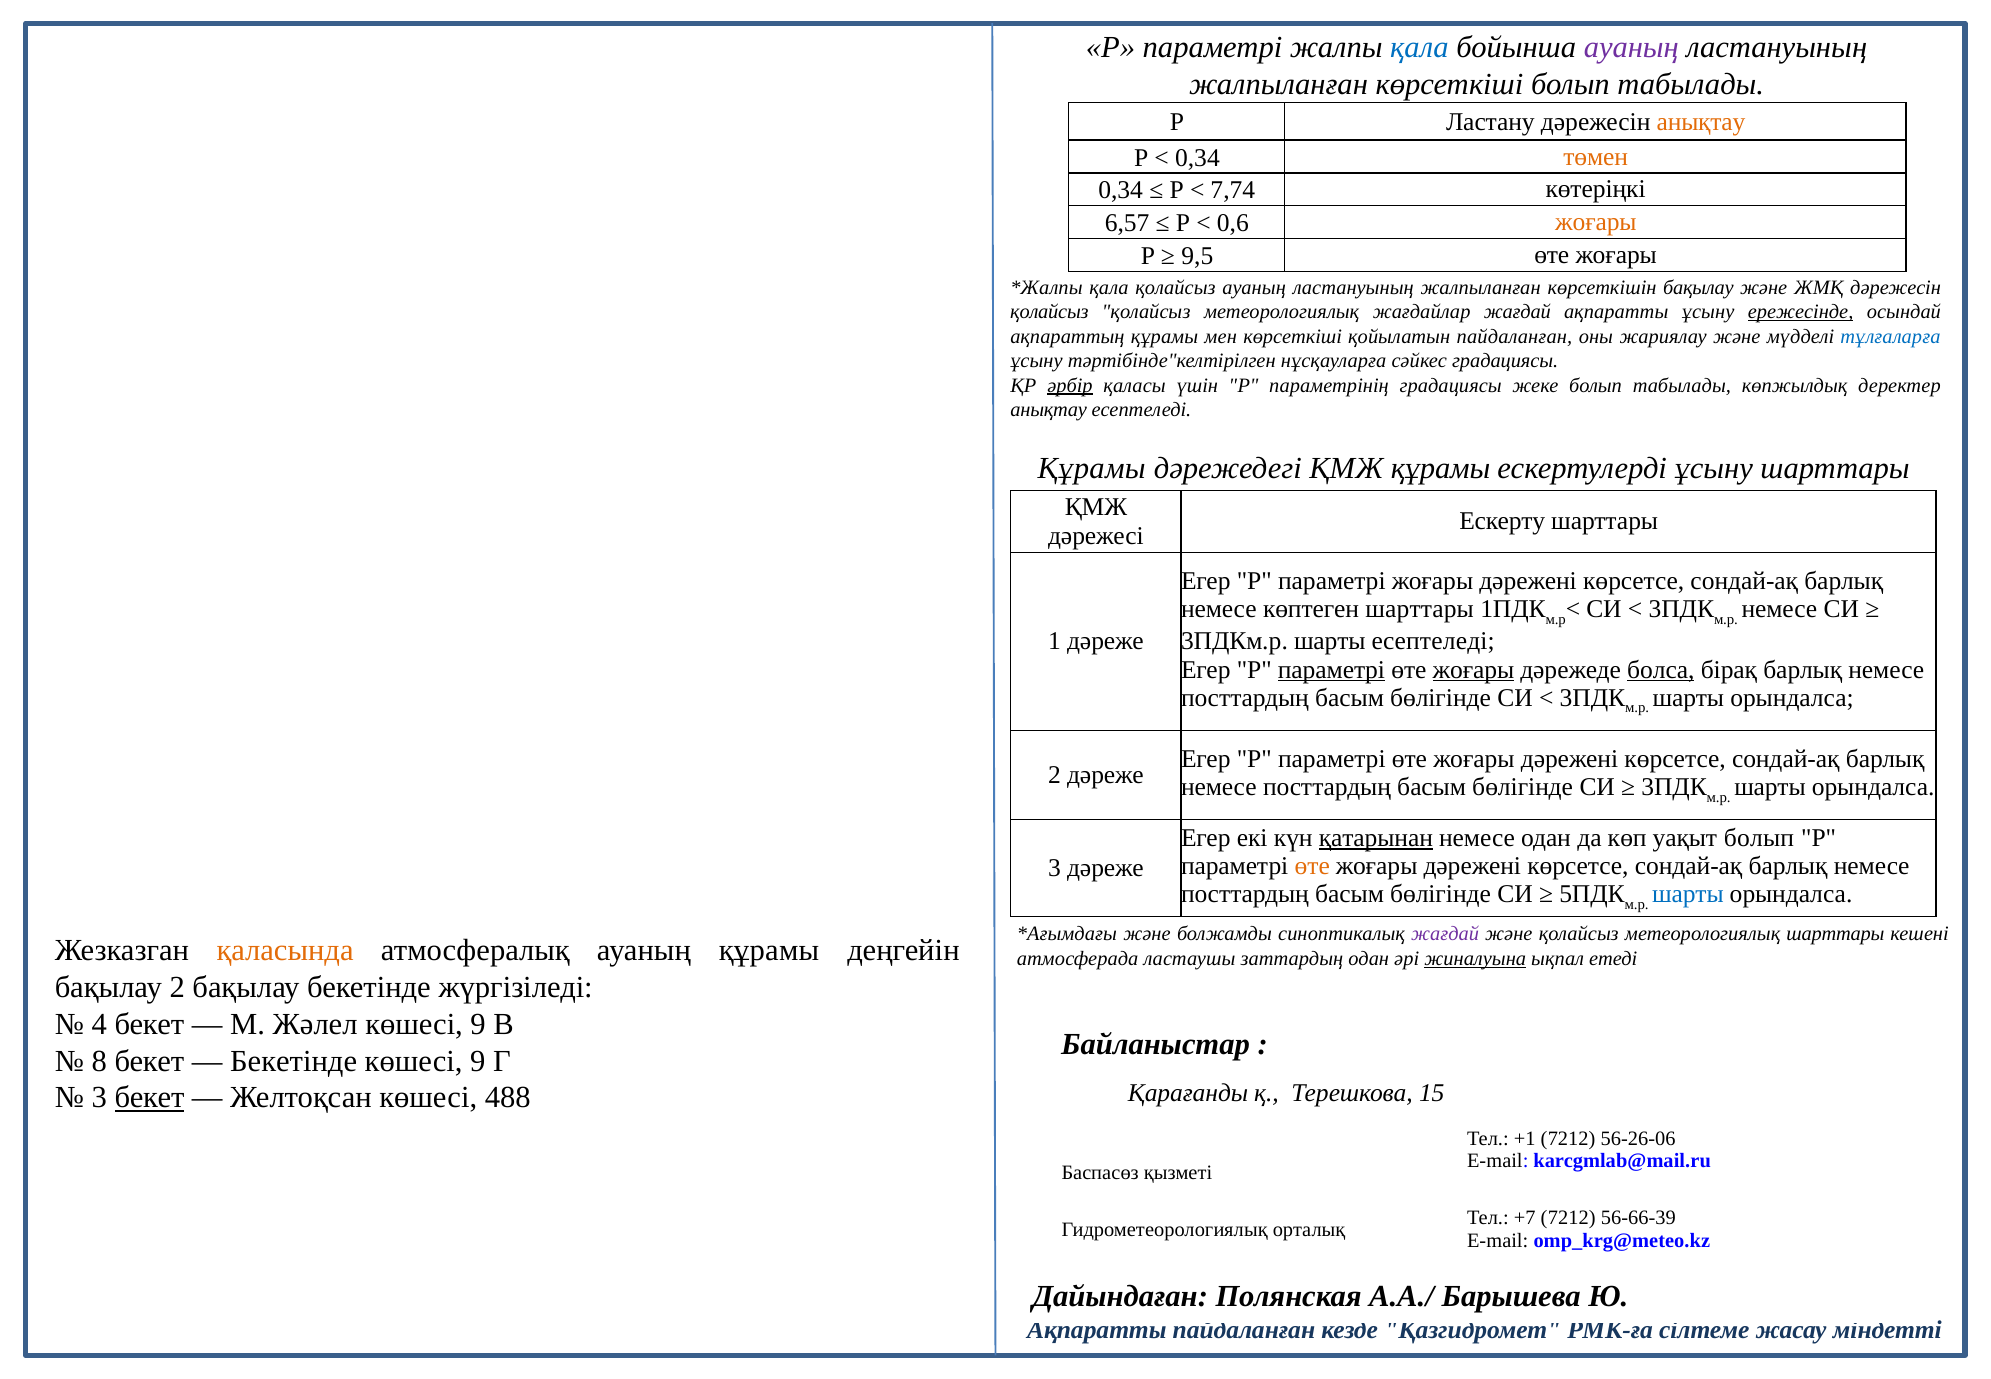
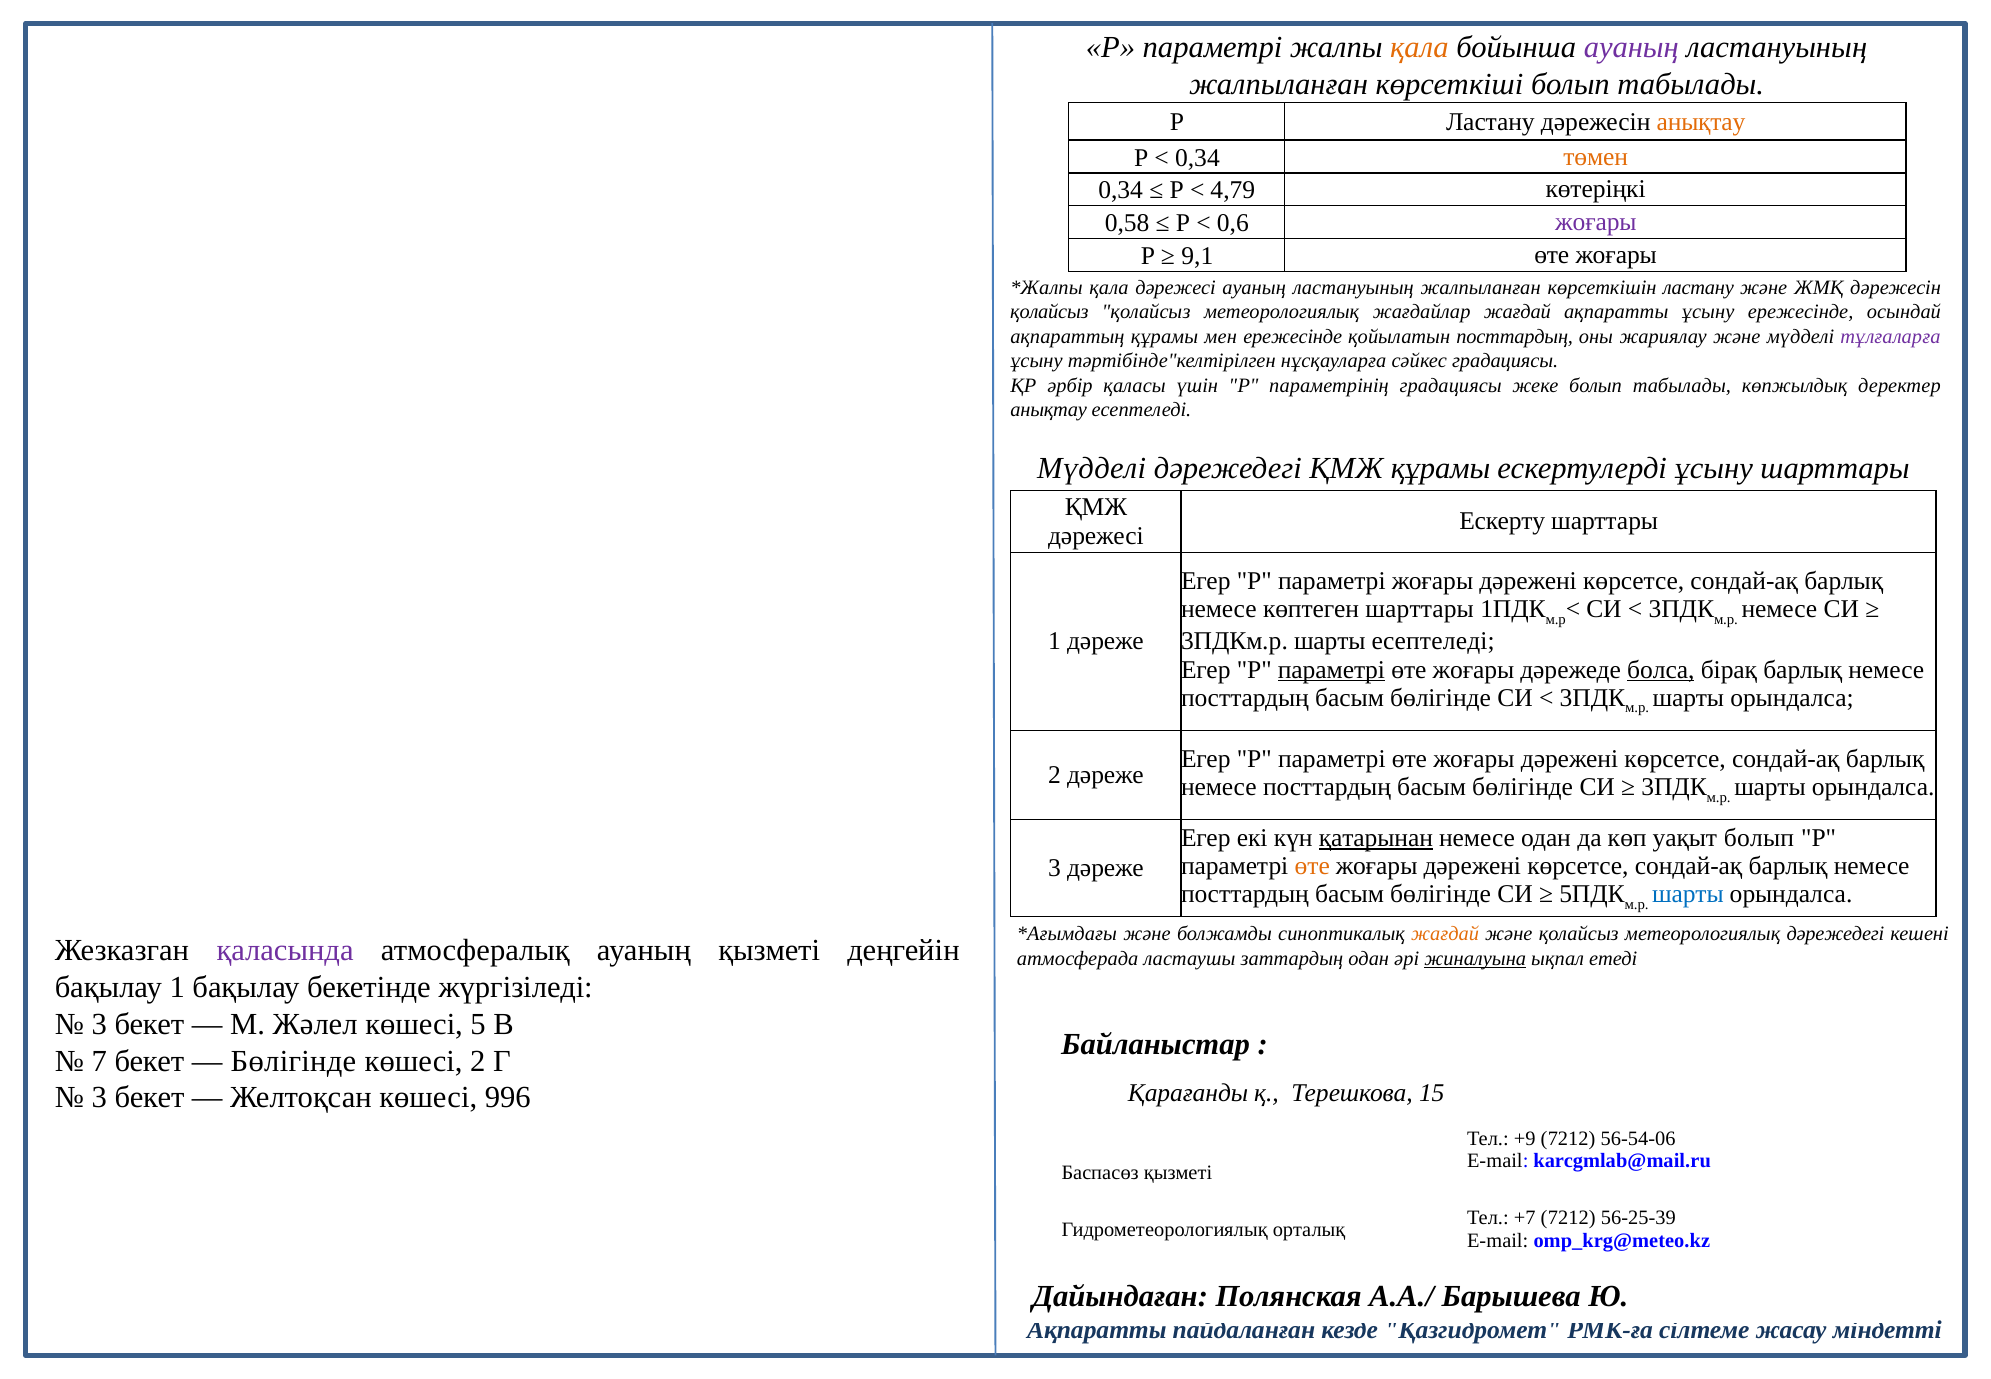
қала colour: blue -> orange (1419, 47)
7,74: 7,74 -> 4,79 (1233, 190)
6,57: 6,57 -> 0,58 (1127, 223)
жоғары colour: orange -> purple (1596, 222)
9,5: 9,5 -> 9,1 (1197, 256)
қала қолайсыз: қолайсыз -> дәрежесі (1176, 287)
көрсеткішін бақылау: бақылау -> ластану (1698, 287)
ережесінде underline: present -> none (1801, 312)
мен көрсеткіші: көрсеткіші -> ережесінде (1293, 336)
қойылатын пайдаланған: пайдаланған -> посттардың (1515, 336)
тұлғаларға colour: blue -> purple (1890, 336)
әрбір underline: present -> none (1070, 385)
Құрамы: Құрамы -> Мүдделі (1092, 468)
жоғары underline: present -> none (1473, 669)
жағдай colour: purple -> orange (1445, 934)
метеорологиялық шарттары: шарттары -> дәрежедегі (1835, 934)
қаласында colour: orange -> purple (285, 950)
ауаның құрамы: құрамы -> қызметі (769, 950)
бақылау 2: 2 -> 1 (177, 987)
4: 4 -> 3 (99, 1024)
Жәлел көшесі 9: 9 -> 5 (478, 1024)
8: 8 -> 7 (99, 1060)
Бекетінде: Бекетінде -> Бөлігінде (293, 1060)
9: 9 -> 2 (478, 1060)
бекет underline: present -> none (149, 1097)
488: 488 -> 996 (508, 1097)
+1: +1 -> +9 (1525, 1138)
56-26-06: 56-26-06 -> 56-54-06 (1638, 1138)
56-66-39: 56-66-39 -> 56-25-39 (1638, 1218)
